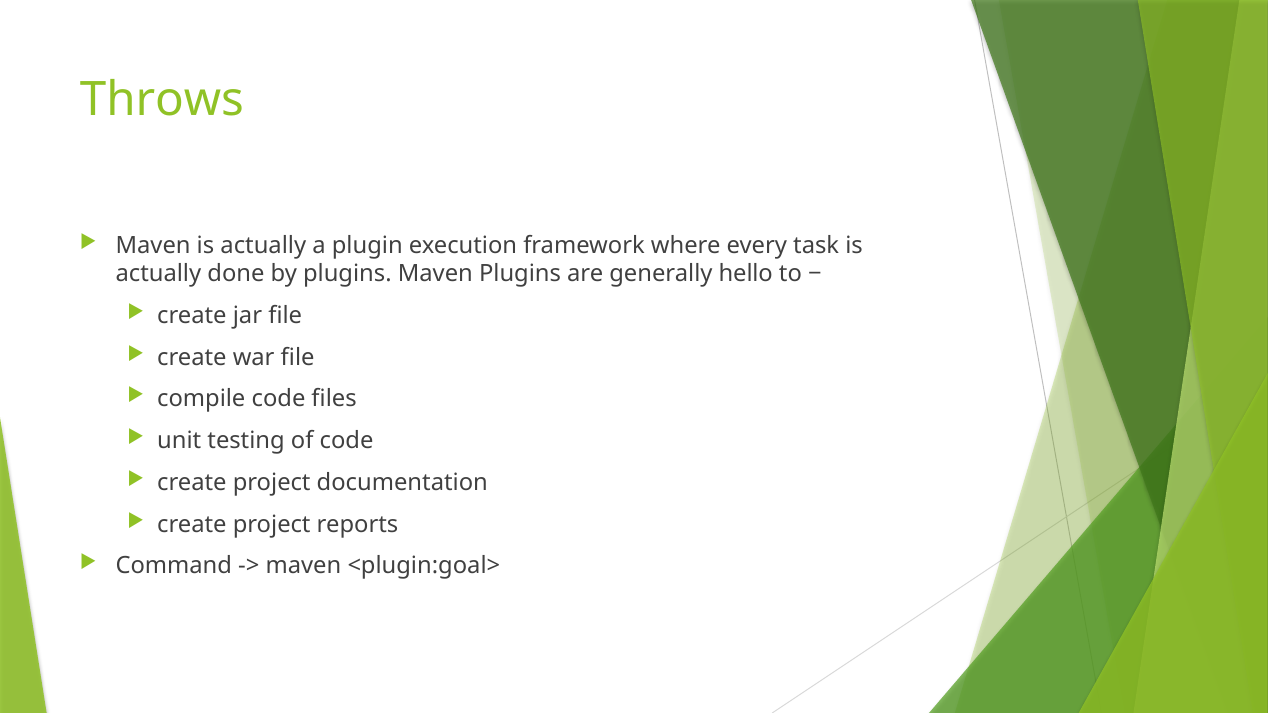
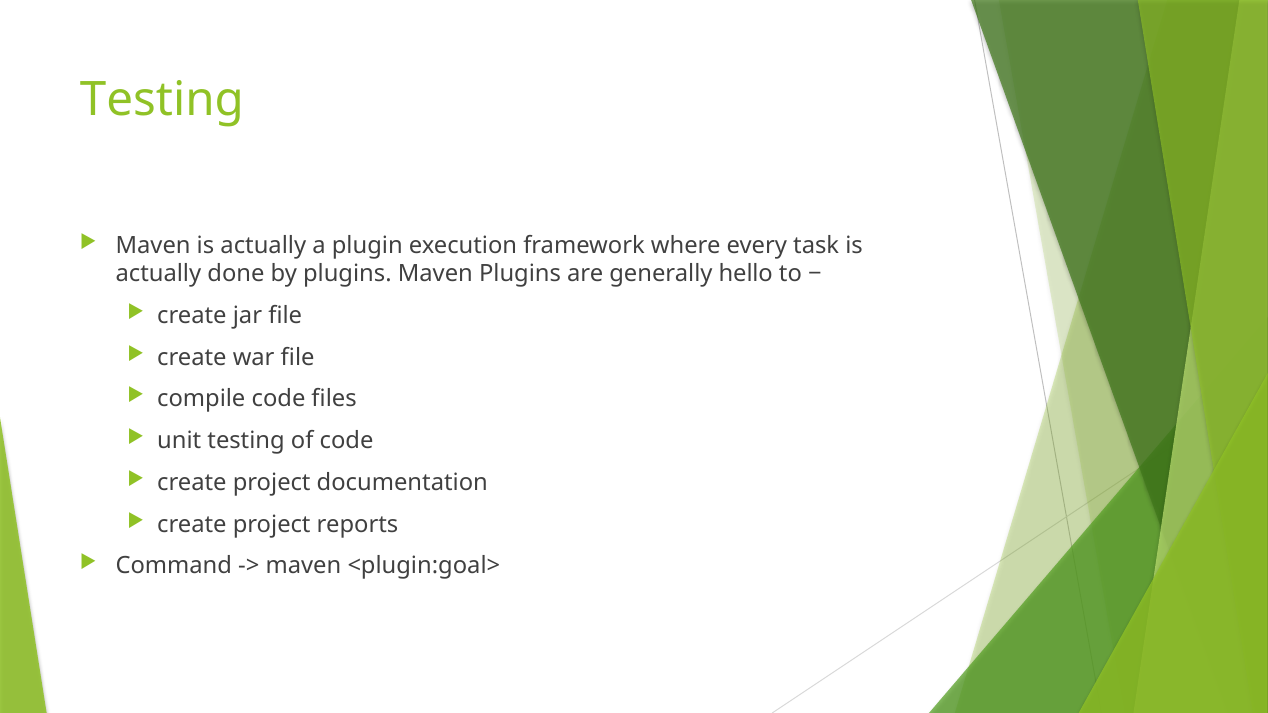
Throws: Throws -> Testing (162, 100)
